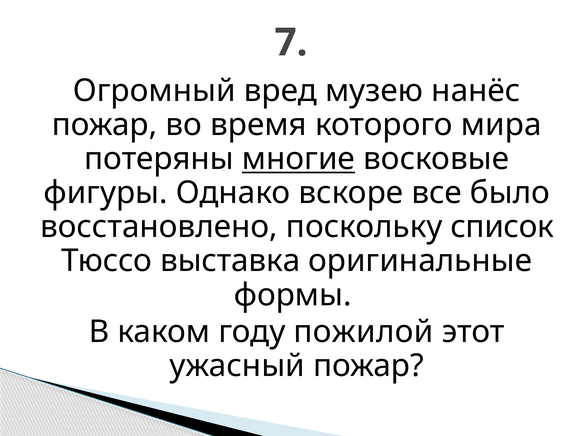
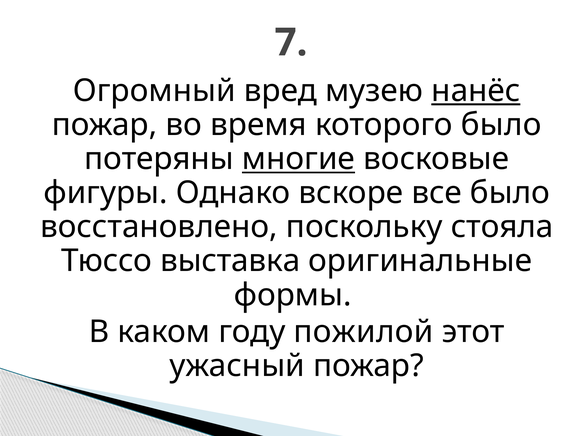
нанёс underline: none -> present (476, 91)
которого мира: мира -> было (501, 125)
список: список -> стояла (502, 227)
